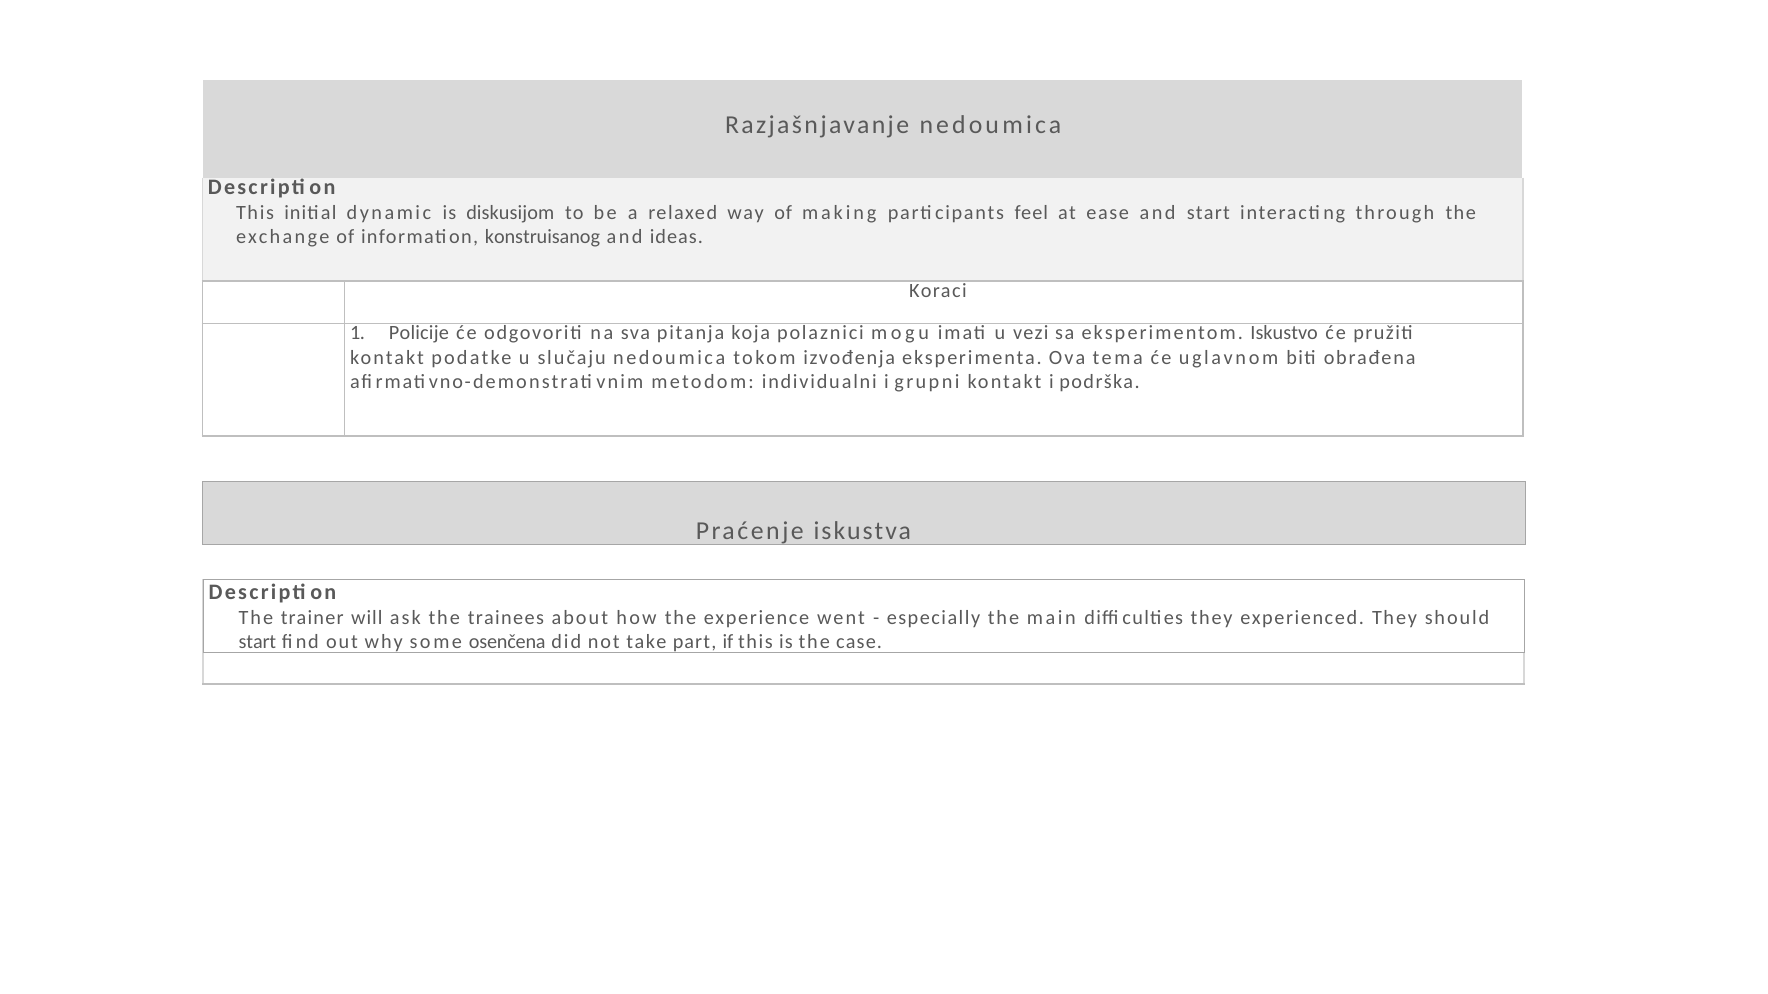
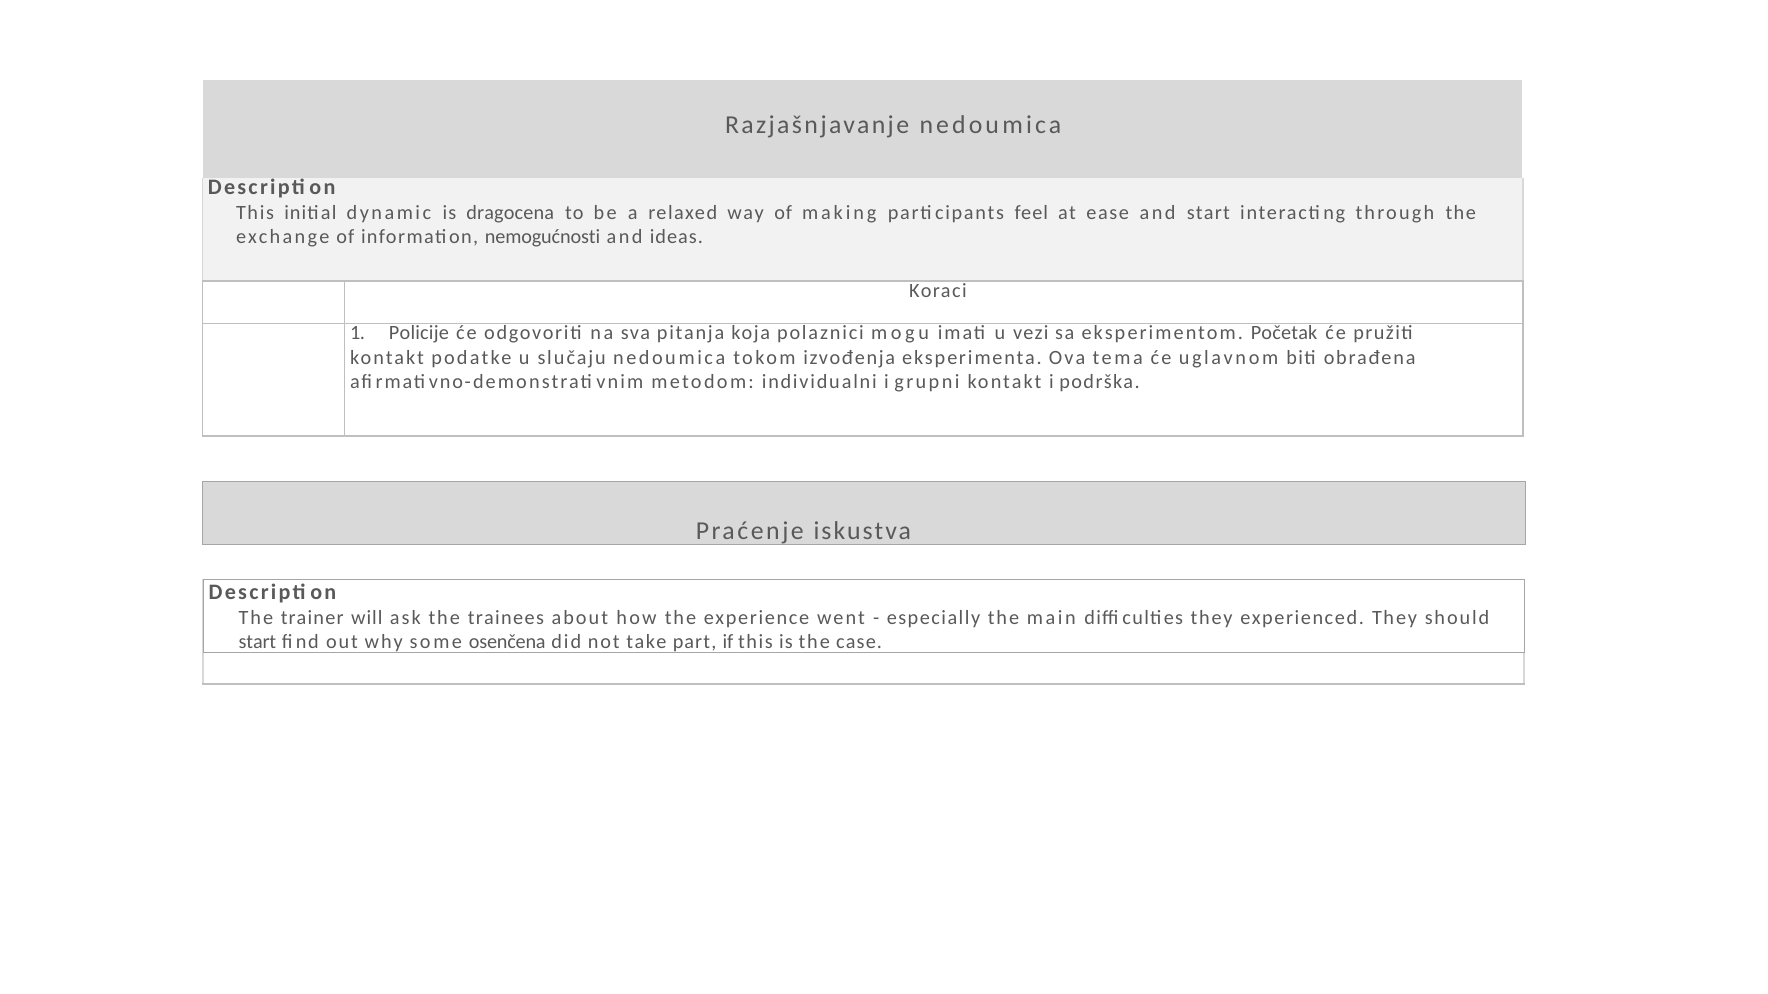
diskusijom: diskusijom -> dragocena (510, 213)
konstruisanog: konstruisanog -> nemogućnosti (543, 237)
Iskustvo: Iskustvo -> Početak (1284, 333)
